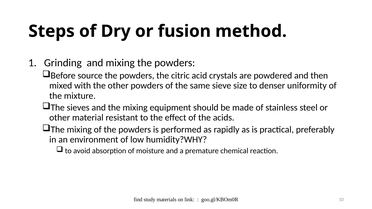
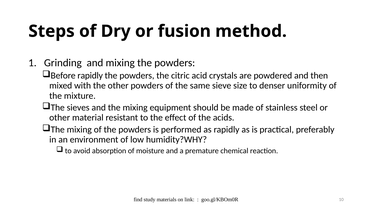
Before source: source -> rapidly (90, 76)
